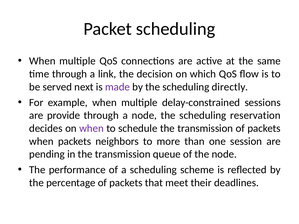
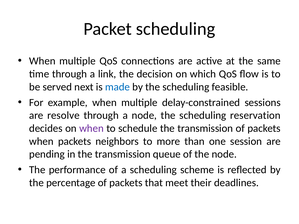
made colour: purple -> blue (118, 87)
directly: directly -> feasible (230, 87)
provide: provide -> resolve (63, 116)
